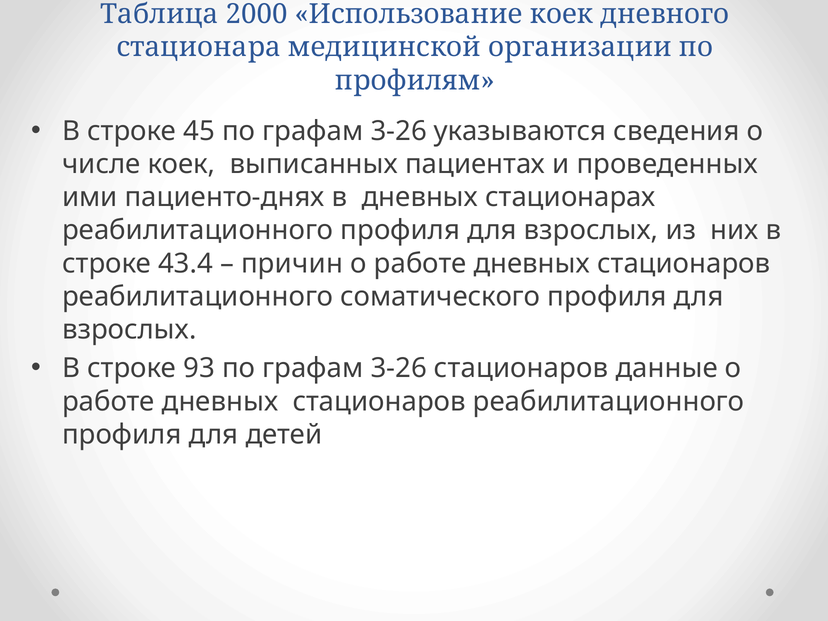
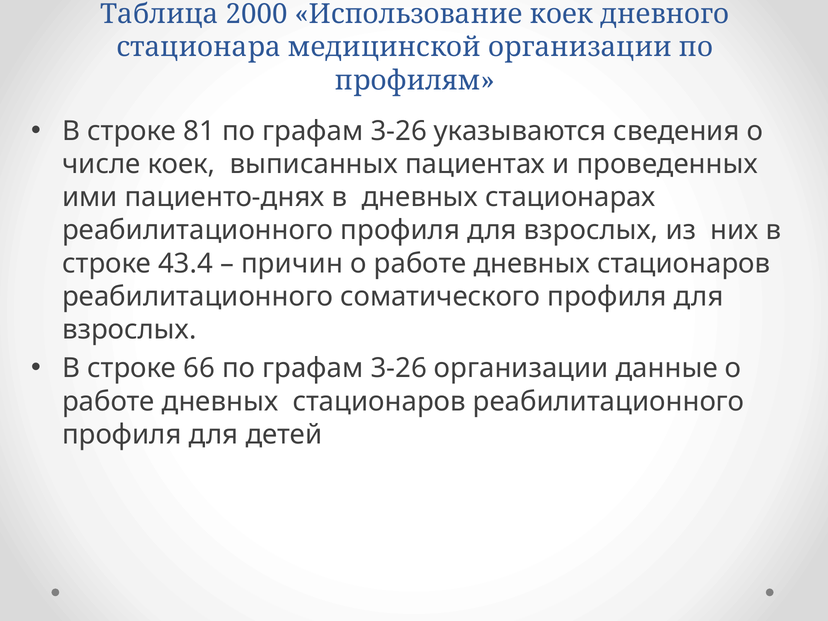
45: 45 -> 81 (199, 131)
93: 93 -> 66 (199, 368)
3-26 стационаров: стационаров -> организации (521, 368)
